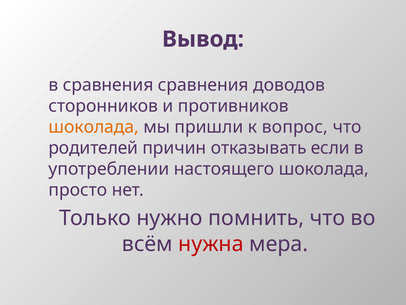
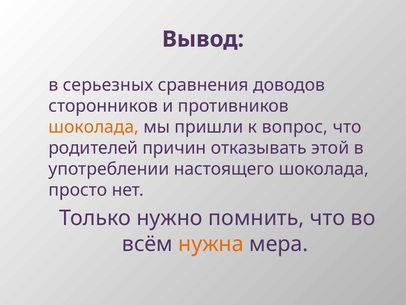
в сравнения: сравнения -> серьезных (108, 85)
если: если -> этой (330, 148)
нужна colour: red -> orange (211, 244)
